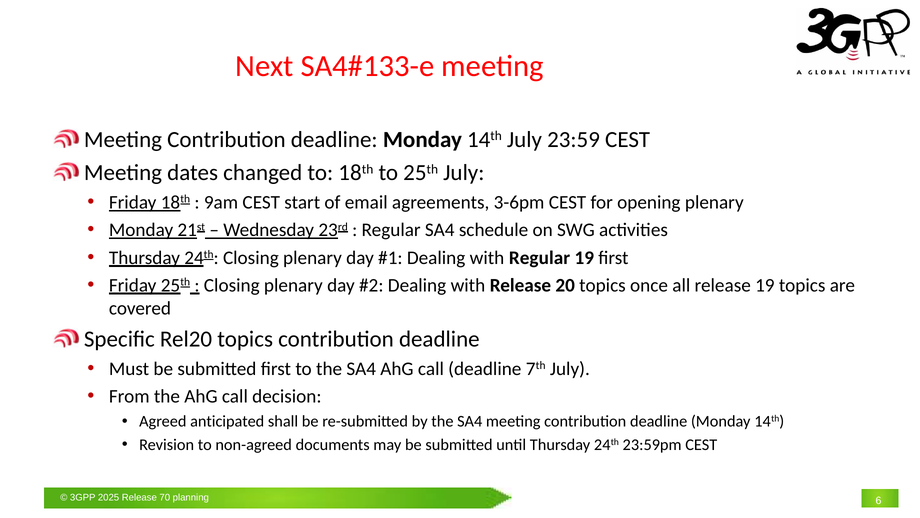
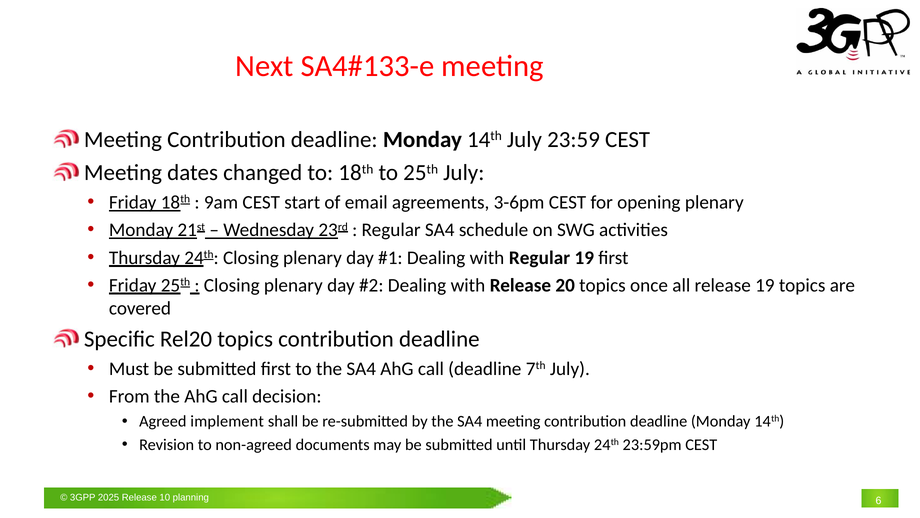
anticipated: anticipated -> implement (227, 421)
70: 70 -> 10 (165, 497)
